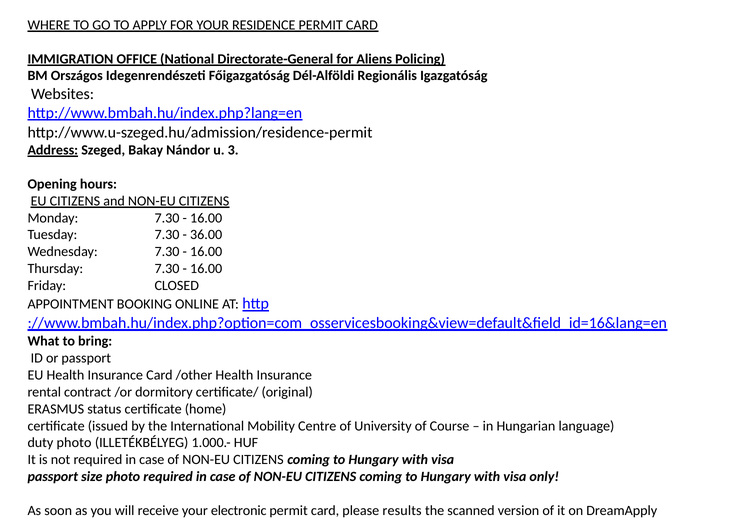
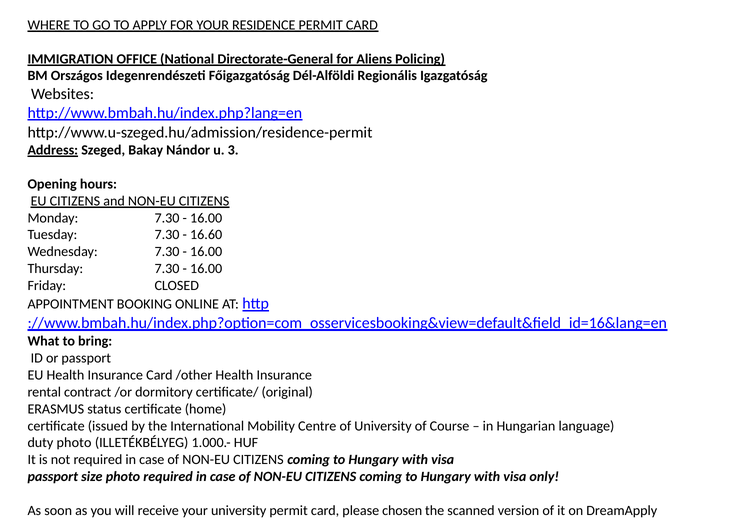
36.00: 36.00 -> 16.60 (206, 235)
your electronic: electronic -> university (239, 511)
results: results -> chosen (402, 511)
